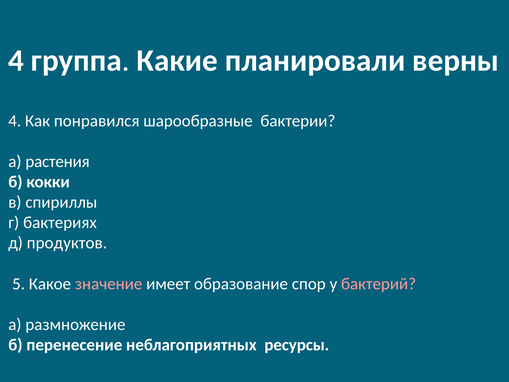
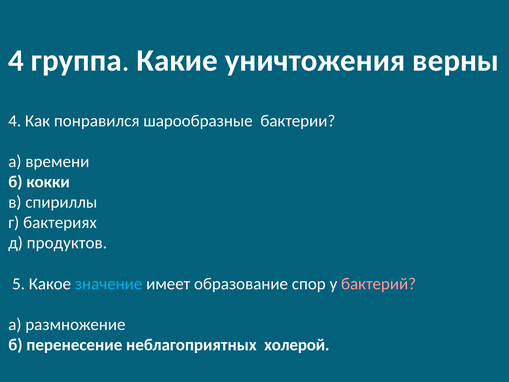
планировали: планировали -> уничтожения (315, 61)
растения: растения -> времени (57, 161)
значение colour: pink -> light blue (109, 284)
ресурсы: ресурсы -> холерой (297, 345)
